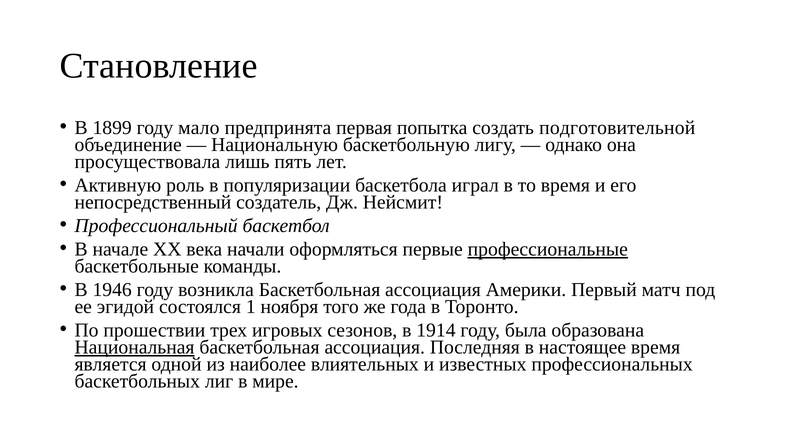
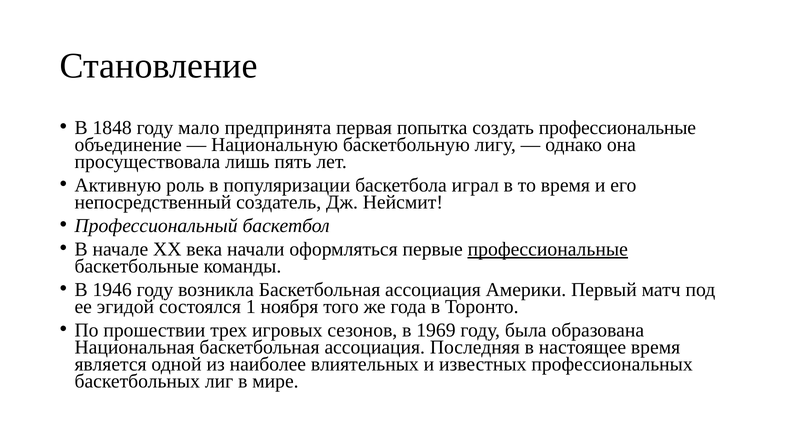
1899: 1899 -> 1848 (112, 128)
создать подготовительной: подготовительной -> профессиональные (617, 128)
1914: 1914 -> 1969 (436, 330)
Национальная underline: present -> none (135, 347)
